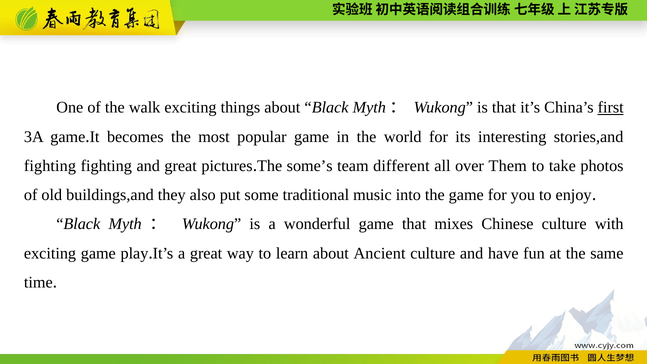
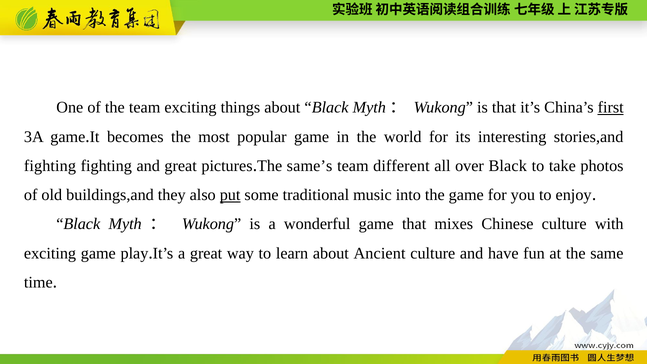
the walk: walk -> team (145, 108)
some’s: some’s -> same’s (310, 166)
over Them: Them -> Black (508, 166)
put underline: none -> present (230, 195)
